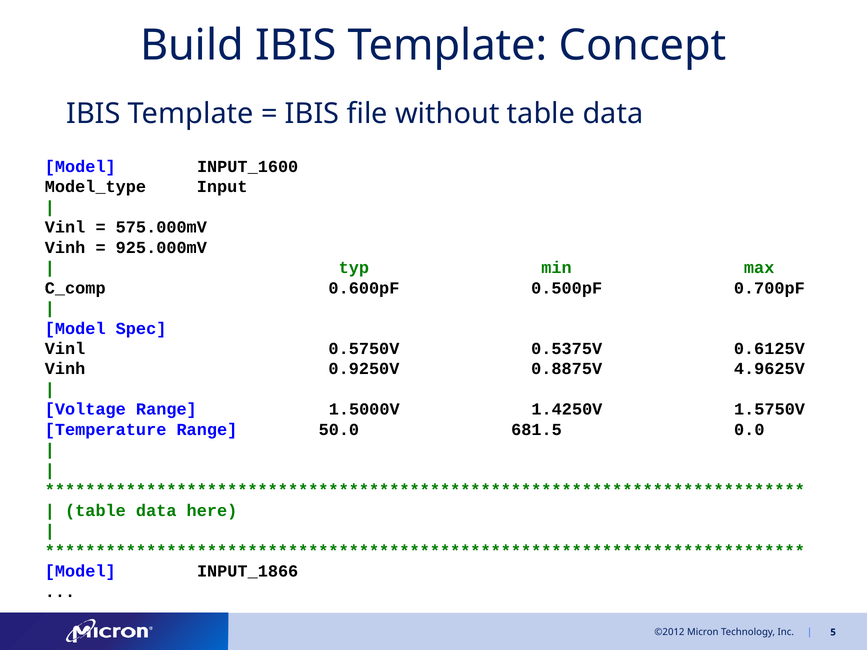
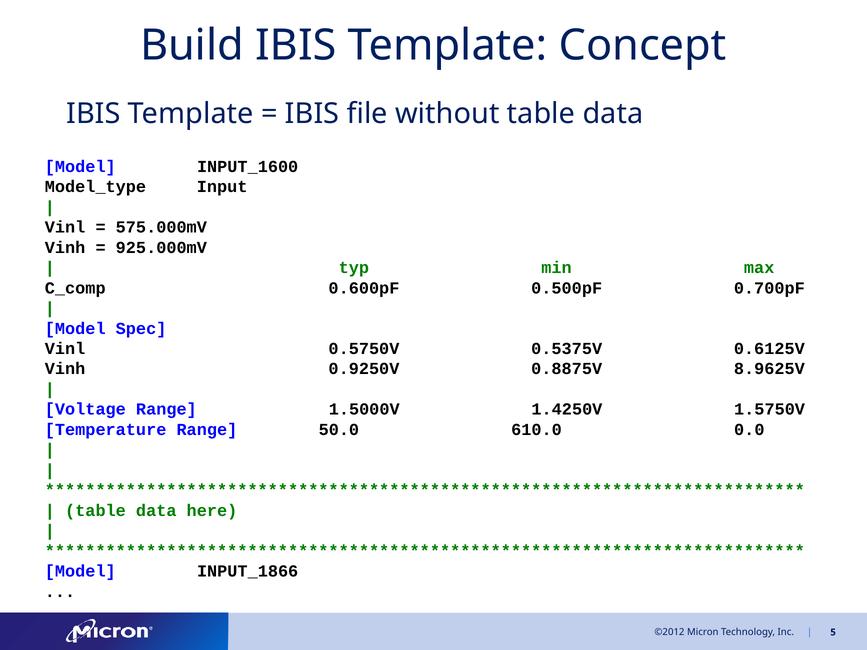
4.9625V: 4.9625V -> 8.9625V (769, 369)
681.5: 681.5 -> 610.0 (537, 430)
